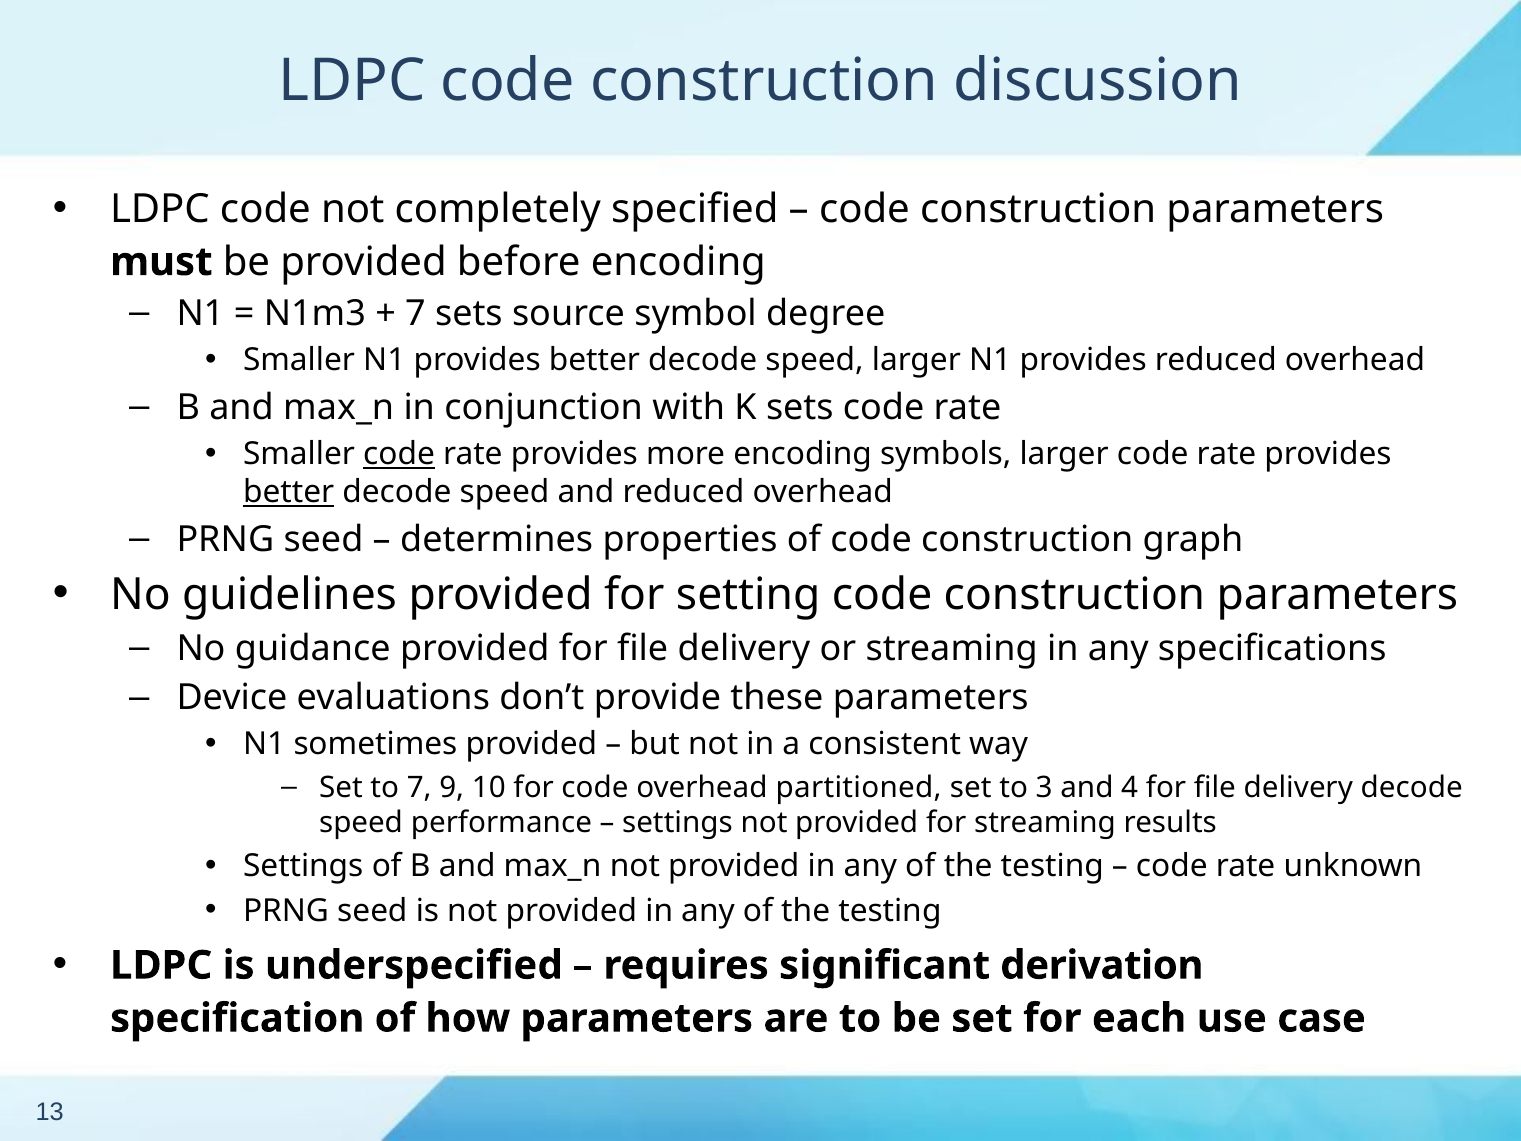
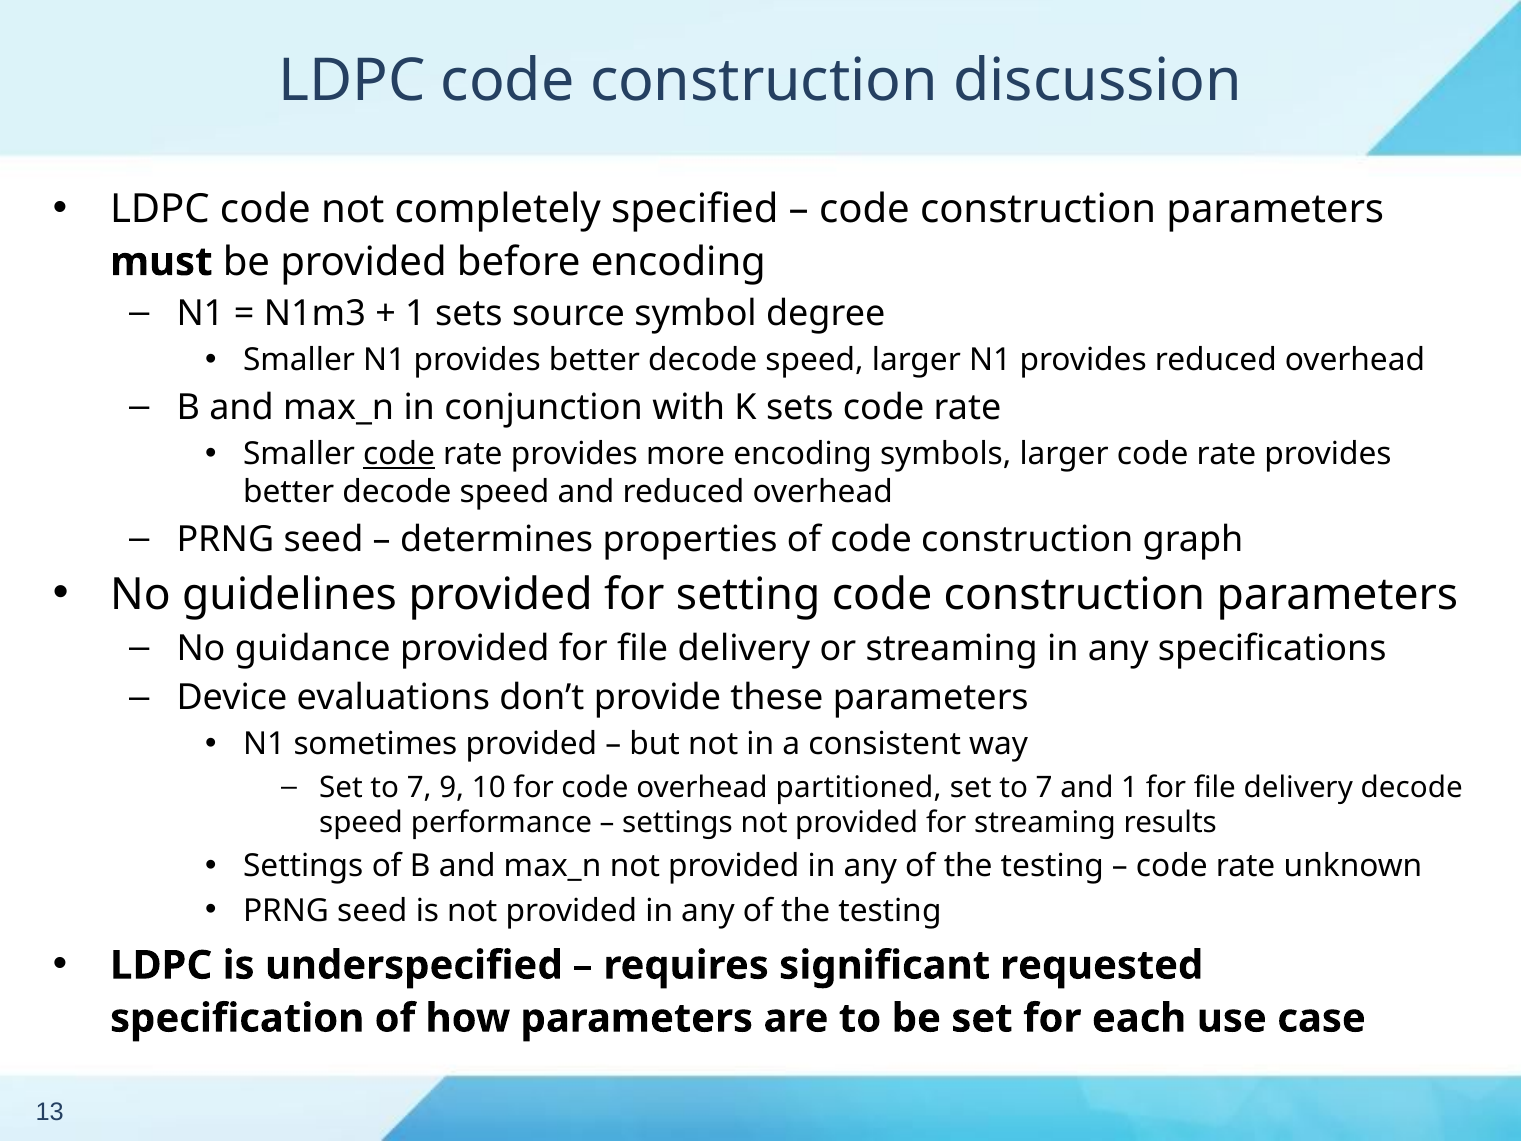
7: 7 -> 1 (415, 313)
better underline: present -> none (289, 492)
3: 3 -> 7 (1044, 787)
and 4: 4 -> 1 (1130, 787)
derivation: derivation -> requested (1102, 965)
